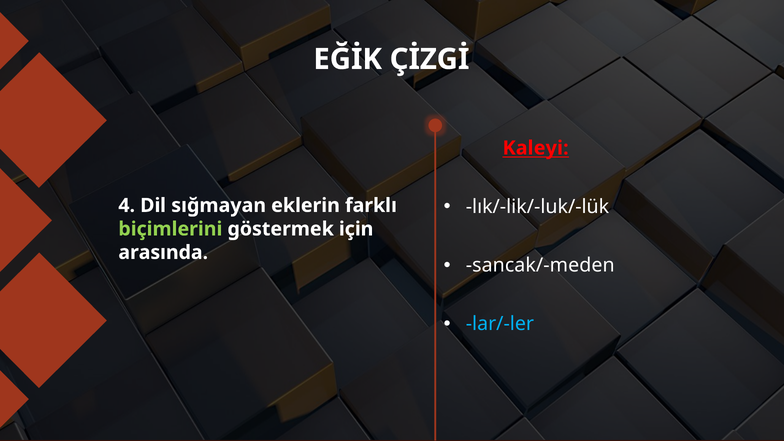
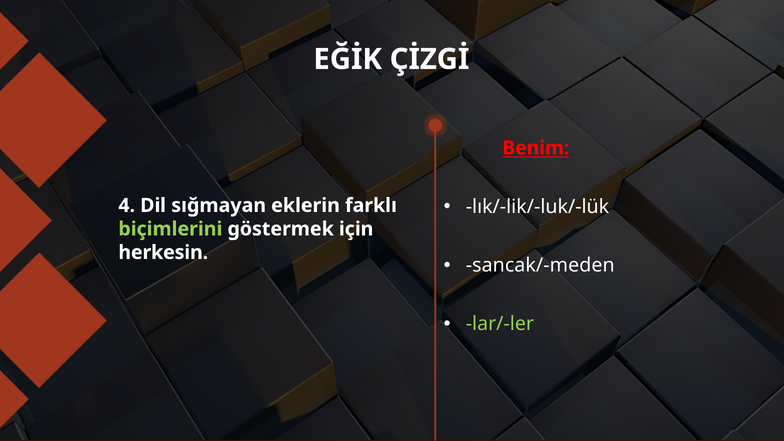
Kaleyi: Kaleyi -> Benim (536, 148)
arasında: arasında -> herkesin (163, 252)
lar/-ler colour: light blue -> light green (500, 324)
